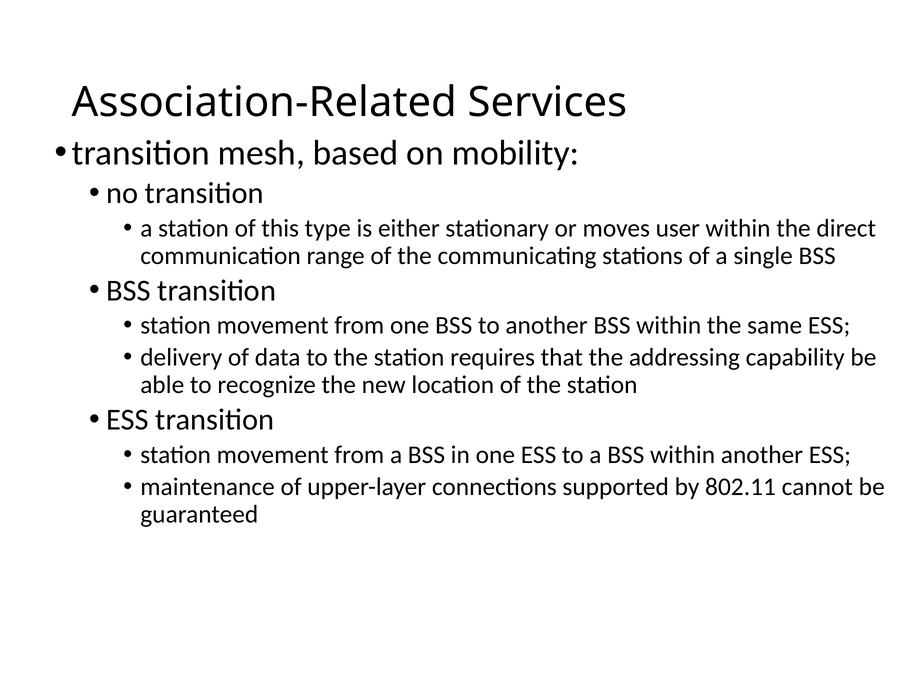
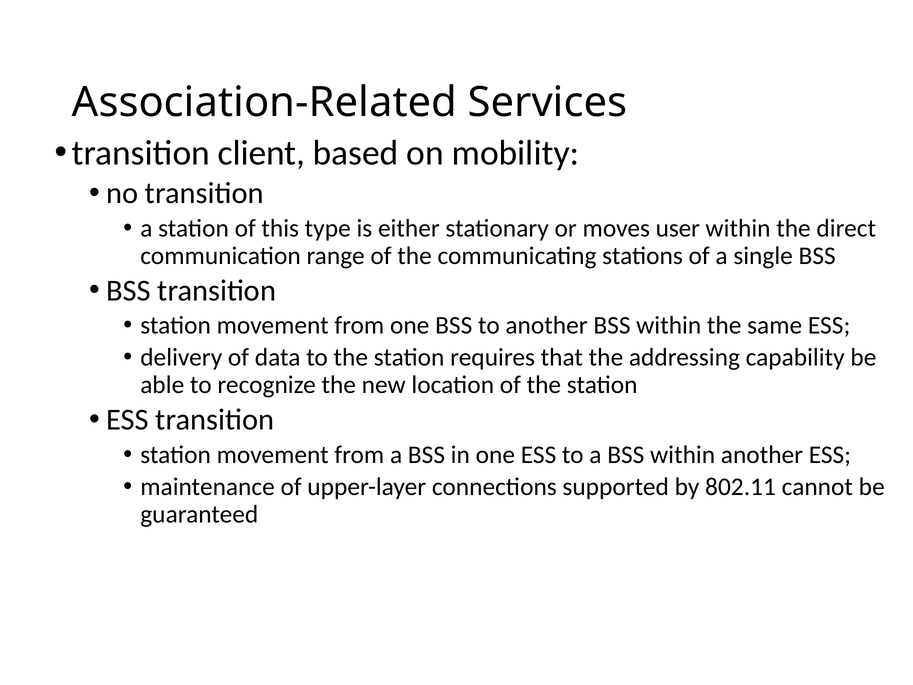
mesh: mesh -> client (261, 153)
